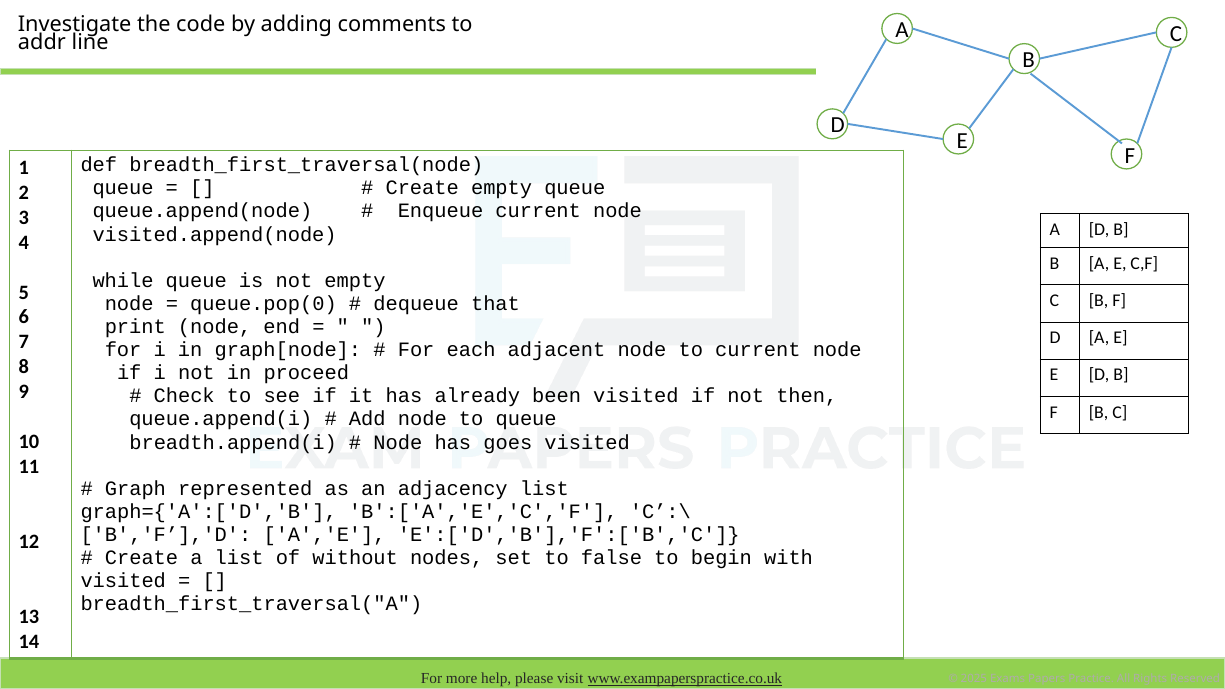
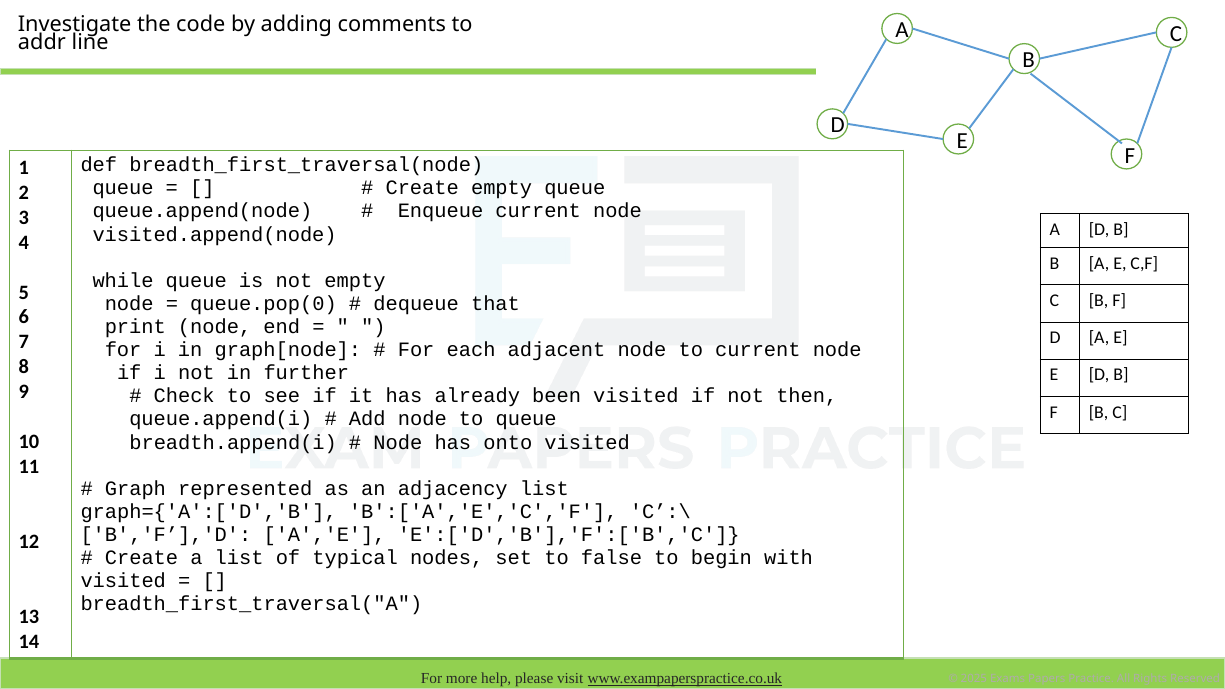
proceed: proceed -> further (306, 373)
goes: goes -> onto (508, 442)
without: without -> typical (355, 558)
